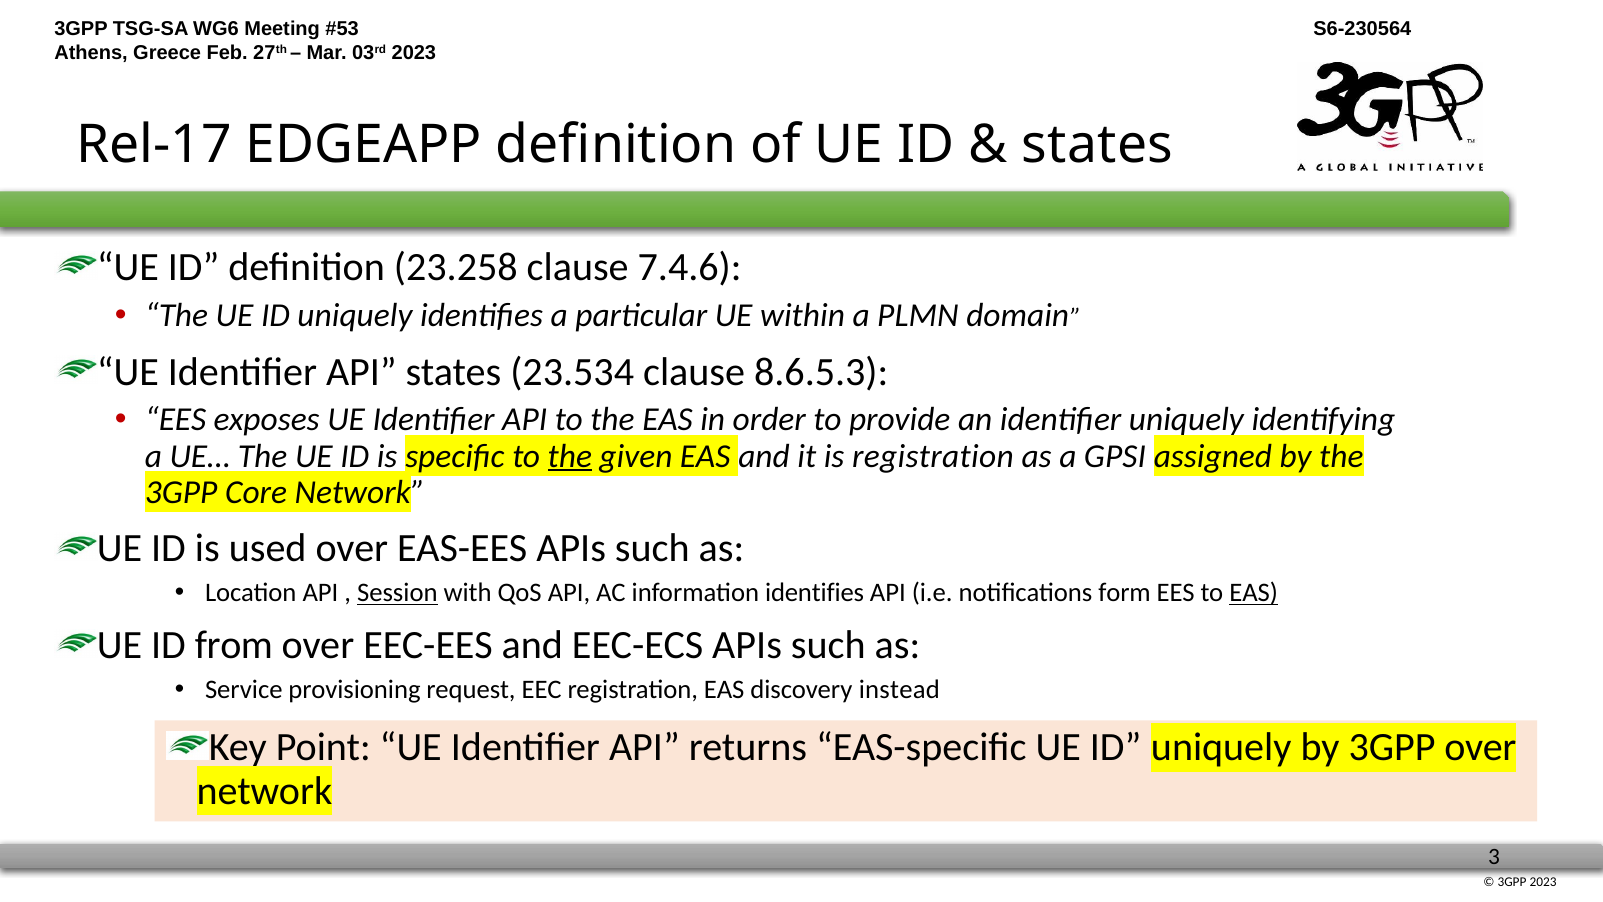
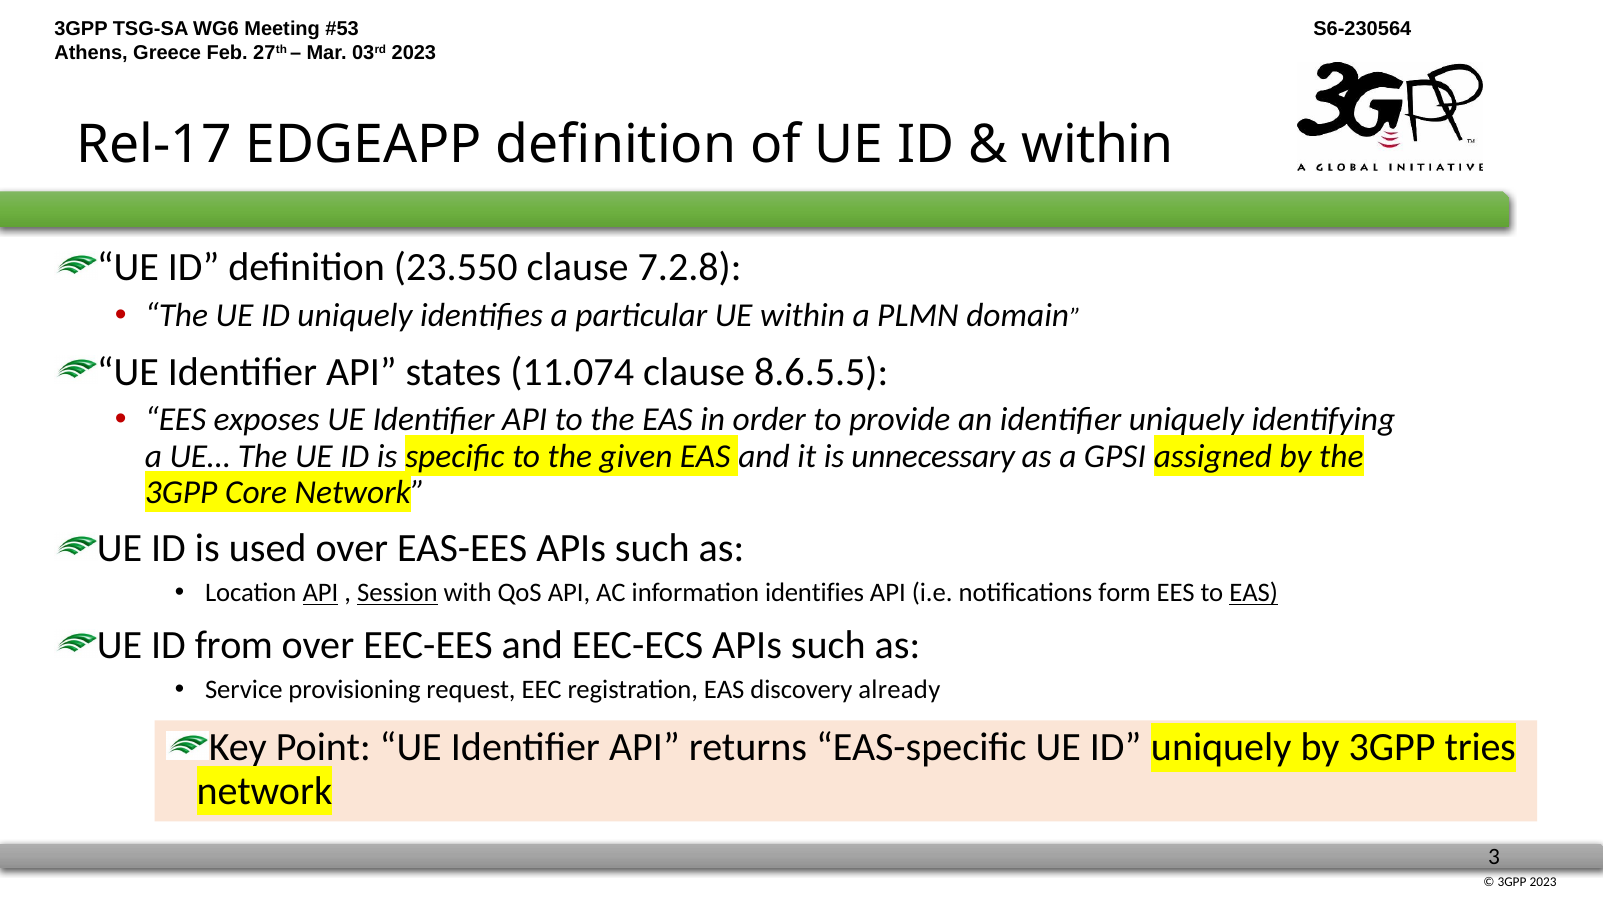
states: states -> within (1098, 145)
23.258: 23.258 -> 23.550 (456, 267)
7.4.6: 7.4.6 -> 7.2.8 (690, 267)
23.534: 23.534 -> 11.074 (572, 372)
8.6.5.3: 8.6.5.3 -> 8.6.5.5 (821, 372)
the underline: present -> none (570, 456)
is registration: registration -> unnecessary (933, 456)
API underline: none -> present (320, 593)
instead: instead -> already (899, 690)
3GPP over: over -> tries (1480, 747)
